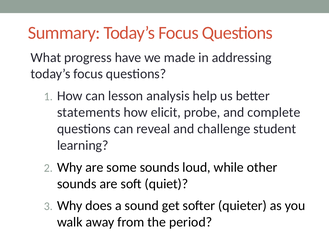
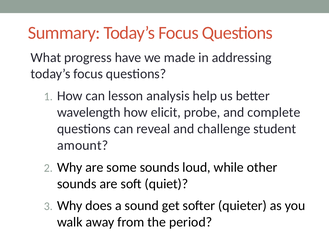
statements: statements -> wavelength (89, 112)
learning: learning -> amount (83, 145)
